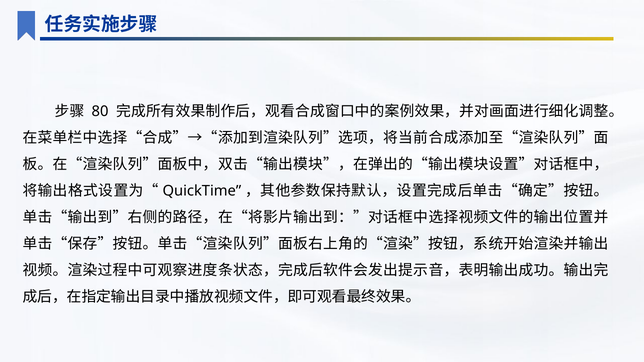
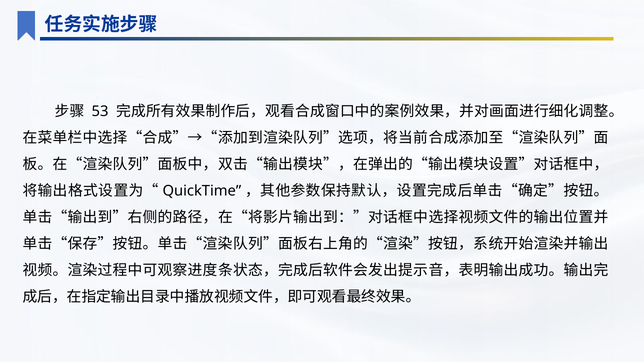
80: 80 -> 53 (100, 111)
